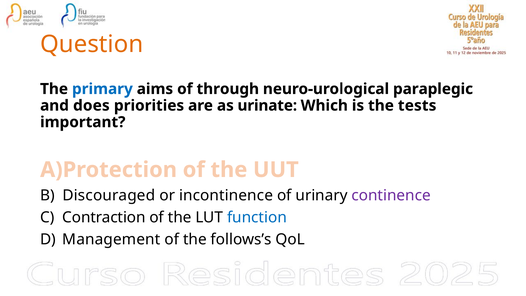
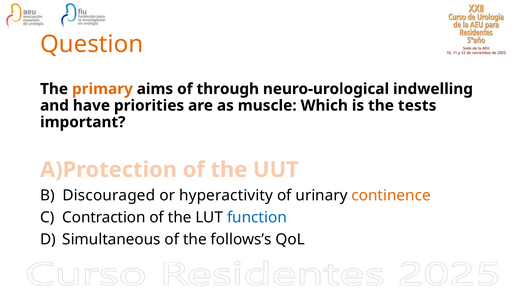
primary colour: blue -> orange (102, 89)
paraplegic: paraplegic -> indwelling (433, 89)
does: does -> have (91, 106)
urinate: urinate -> muscle (267, 106)
incontinence: incontinence -> hyperactivity (226, 195)
continence colour: purple -> orange (391, 195)
Management: Management -> Simultaneous (111, 239)
